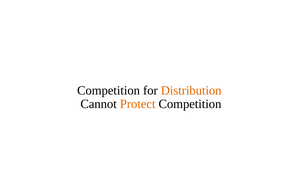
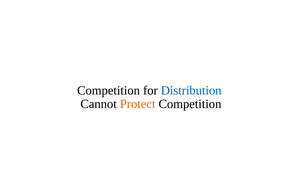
Distribution colour: orange -> blue (191, 90)
